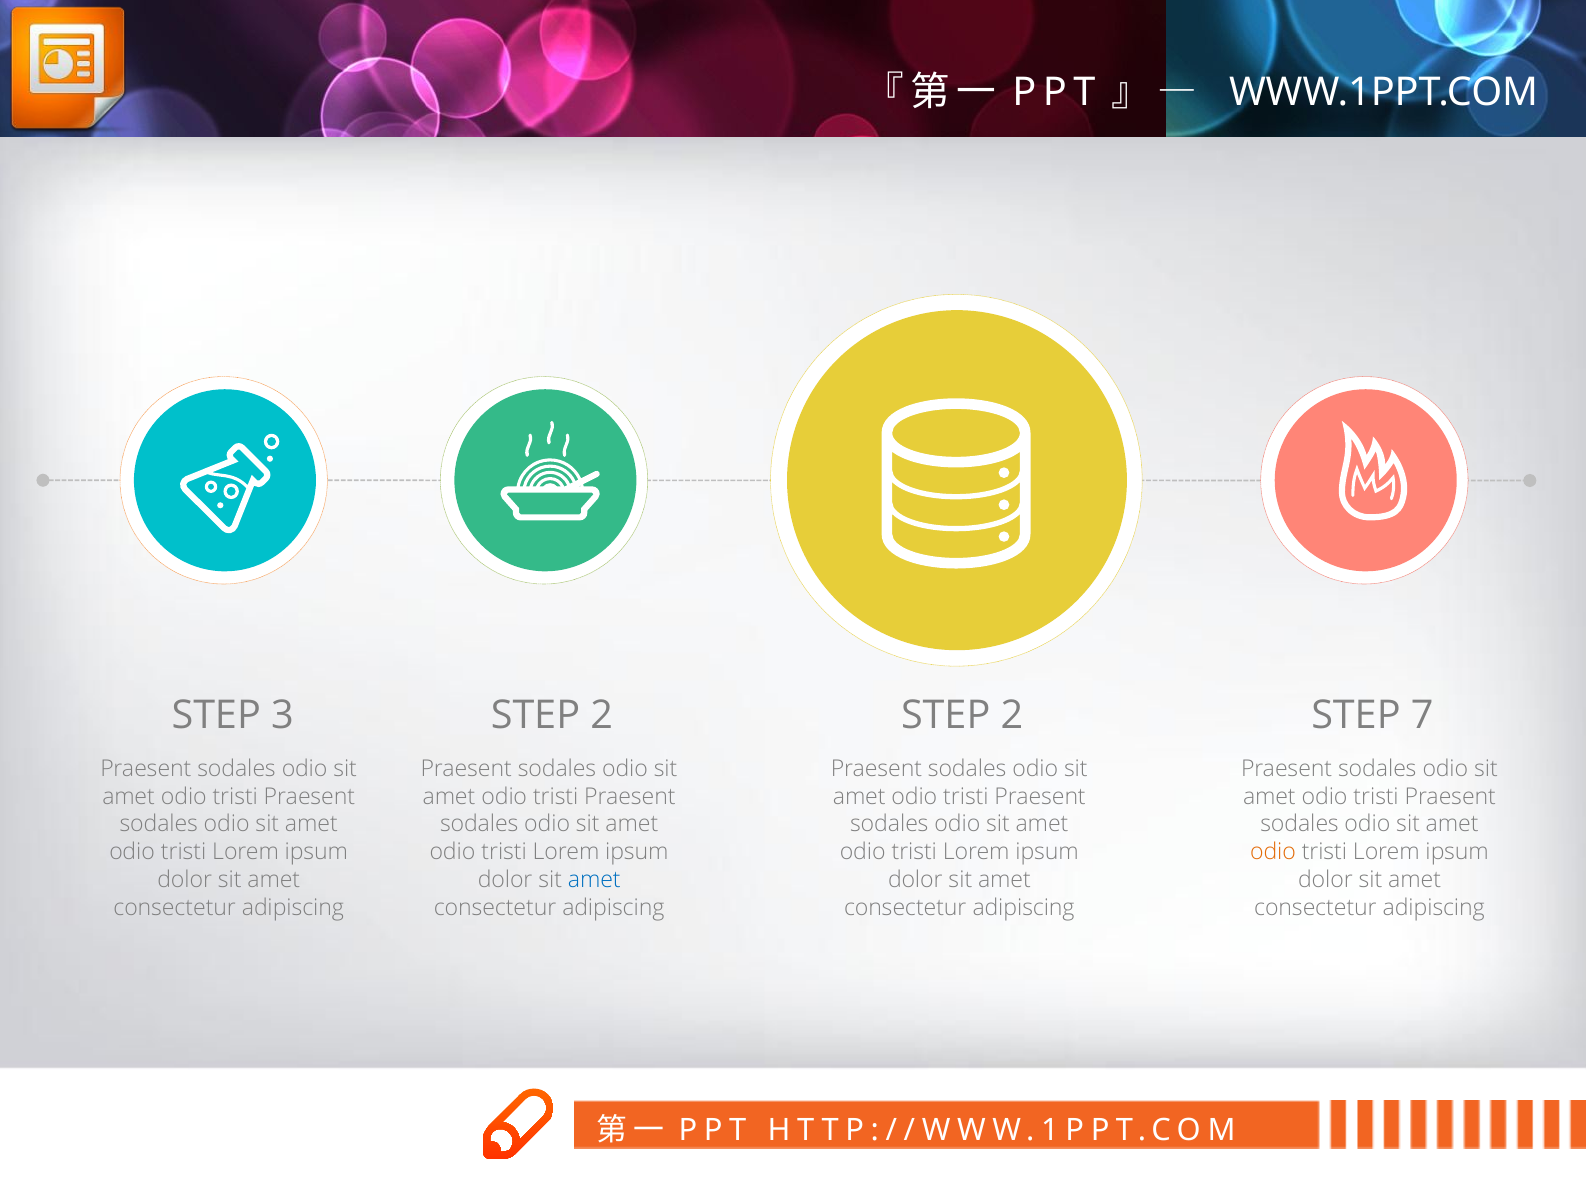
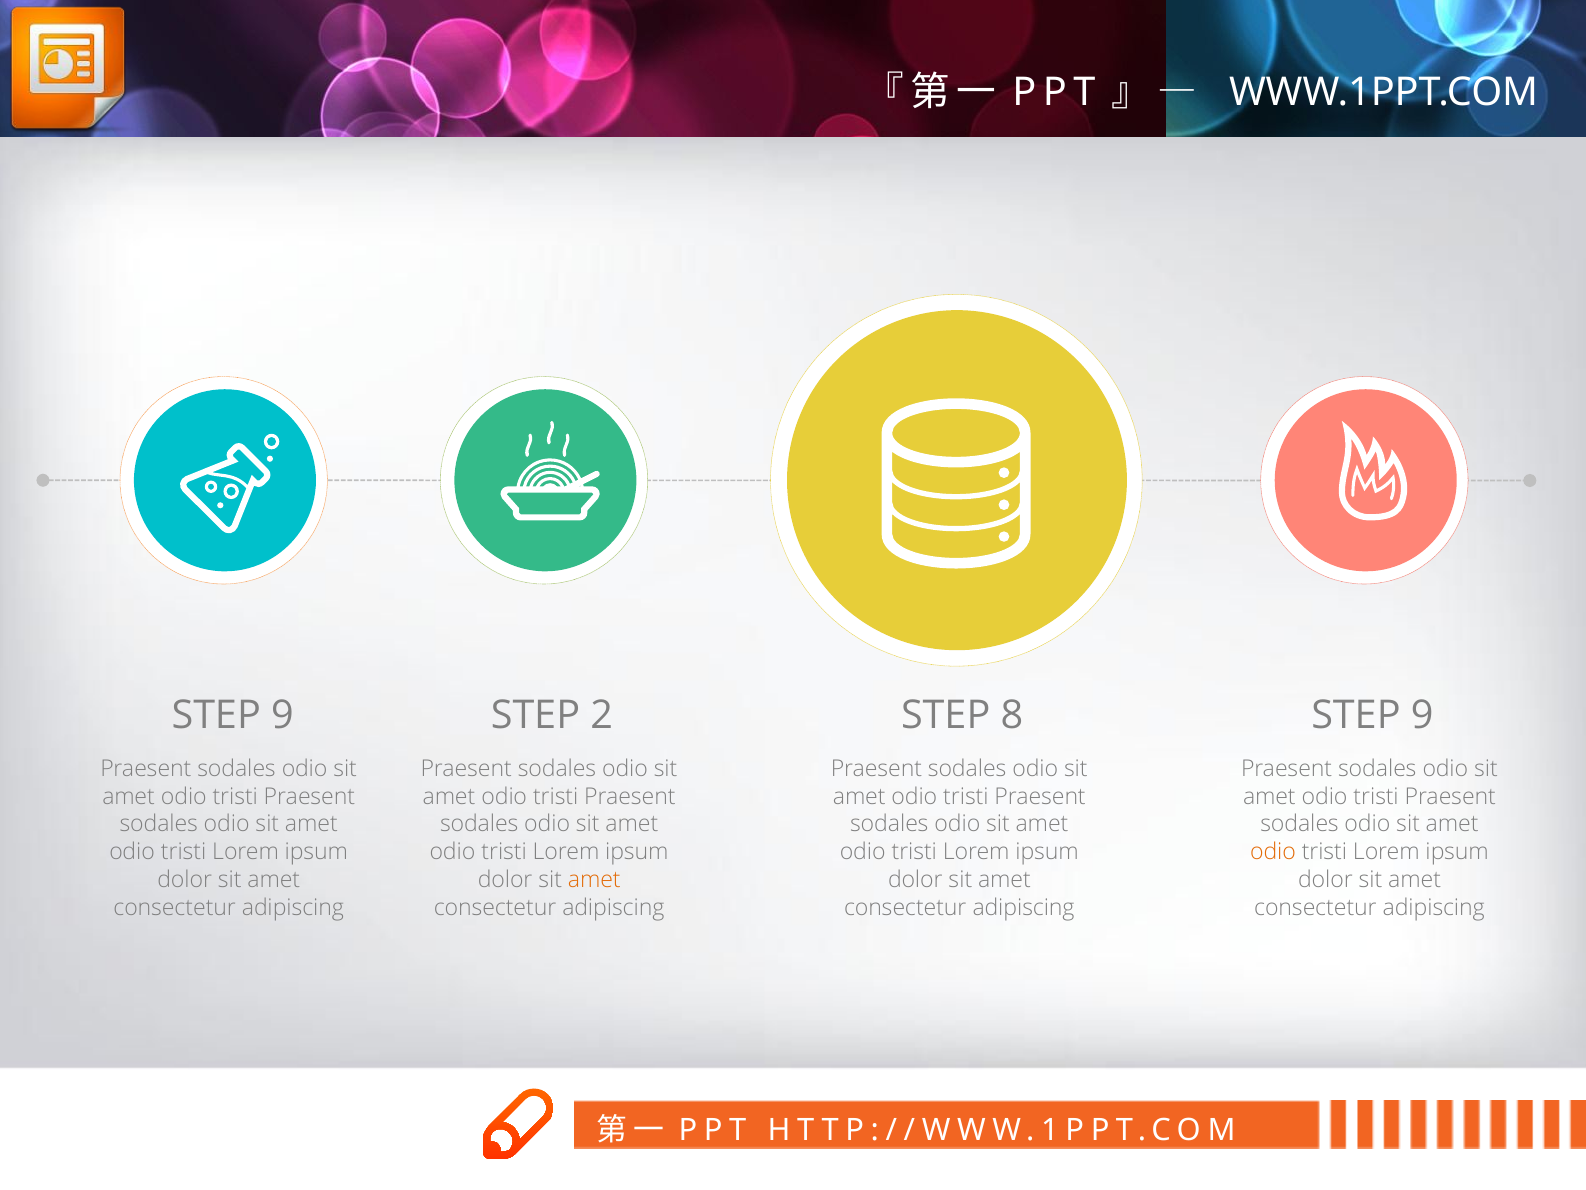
3: 3 -> 9 (283, 716)
2: 2 -> 8 (1012, 716)
7: 7 -> 9 (1422, 716)
amet colour: blue -> orange (594, 879)
